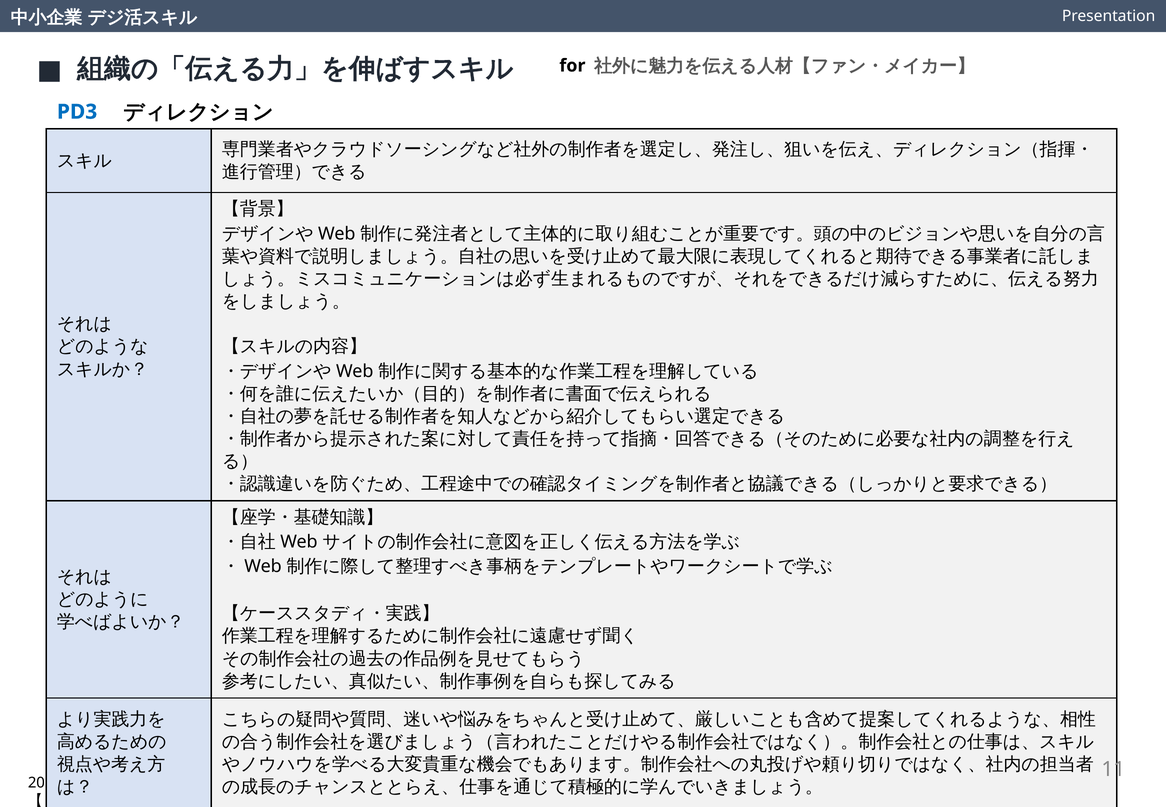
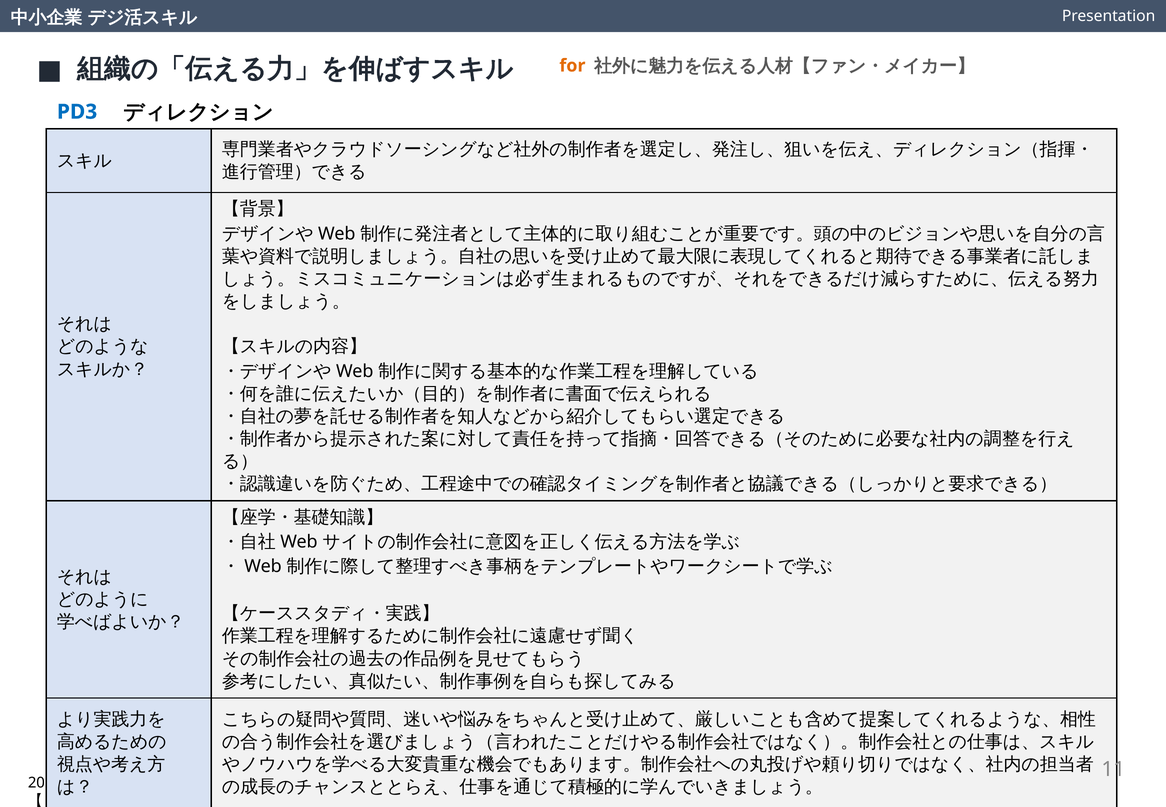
for colour: black -> orange (572, 66)
